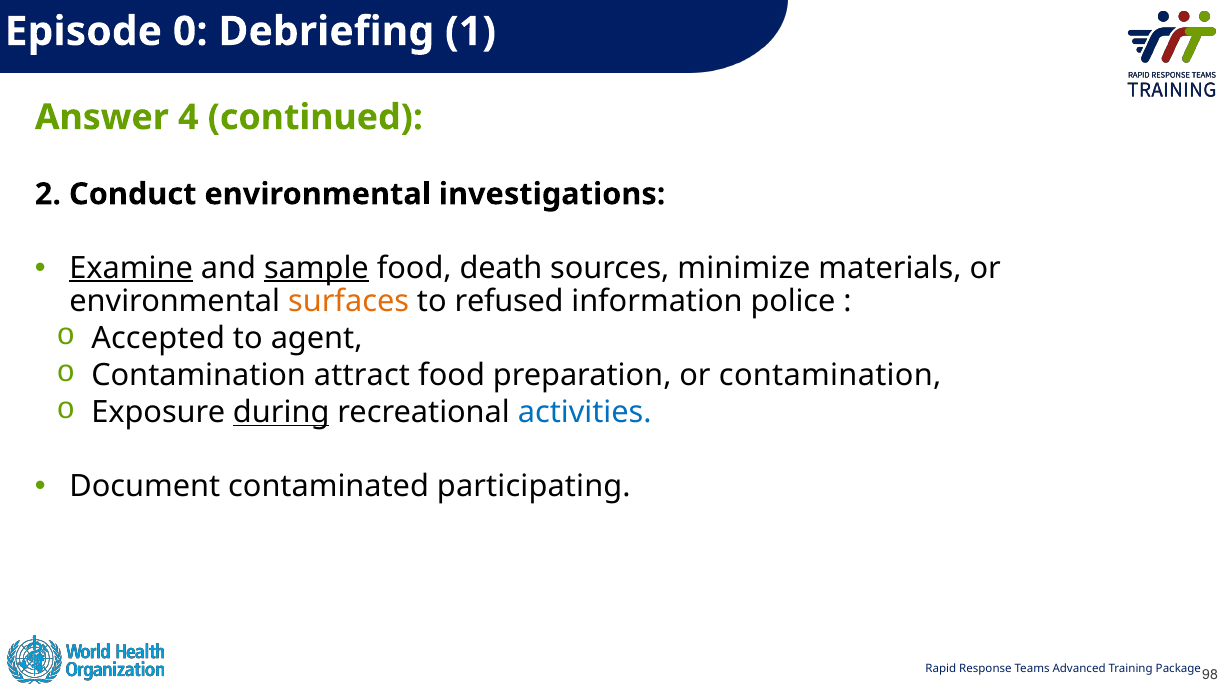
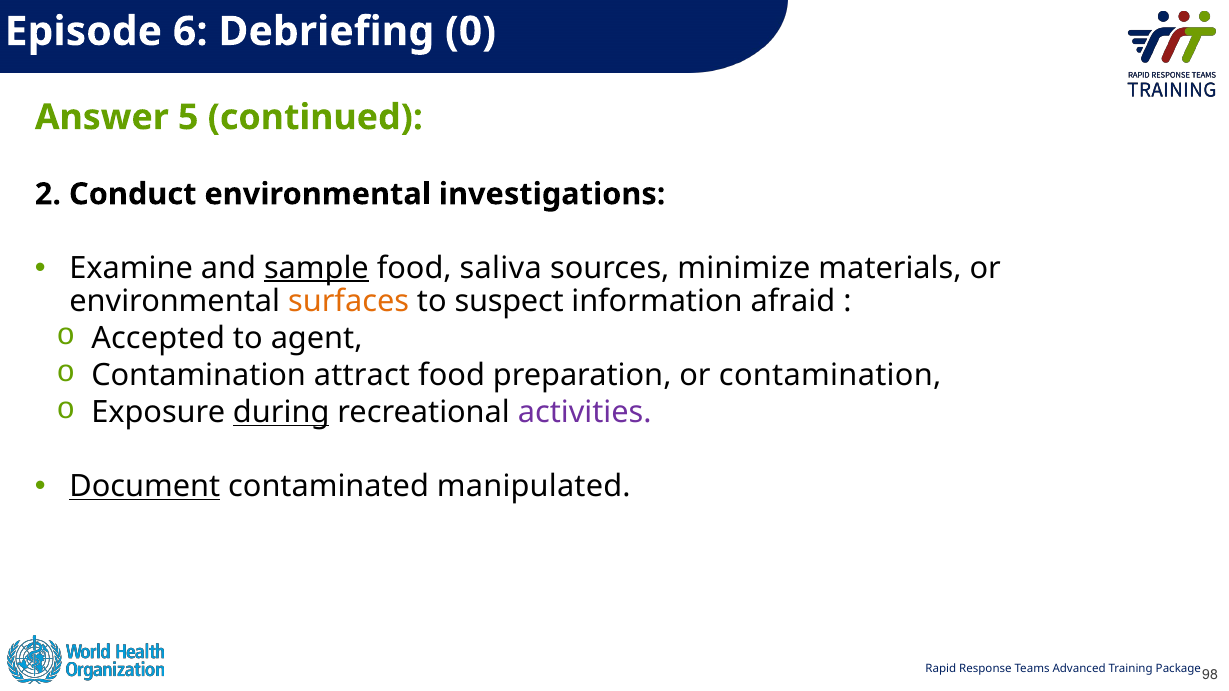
0: 0 -> 6 (190, 32)
1: 1 -> 0 (470, 32)
4: 4 -> 5 (188, 117)
Examine underline: present -> none (131, 268)
death: death -> saliva (501, 268)
refused: refused -> suspect (509, 301)
police: police -> afraid (793, 301)
activities colour: blue -> purple (585, 412)
Document underline: none -> present (145, 487)
participating: participating -> manipulated (534, 487)
